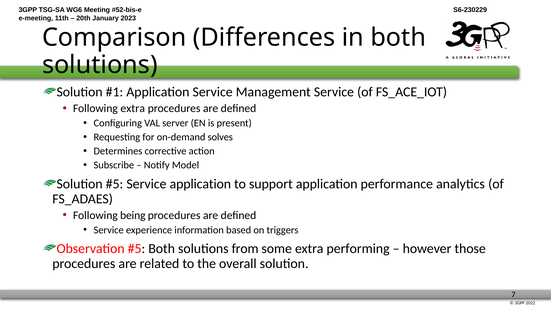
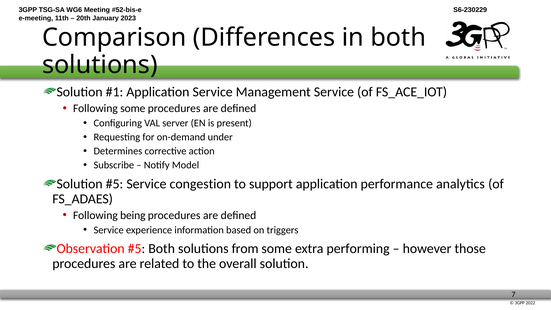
Following extra: extra -> some (133, 108)
solves: solves -> under (220, 137)
Service application: application -> congestion (200, 184)
